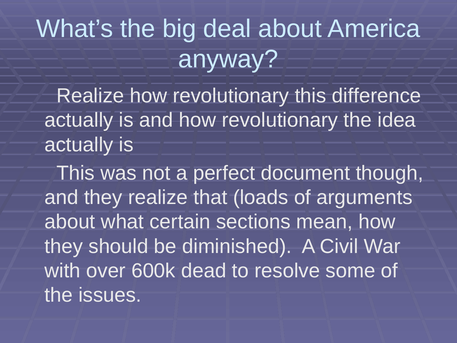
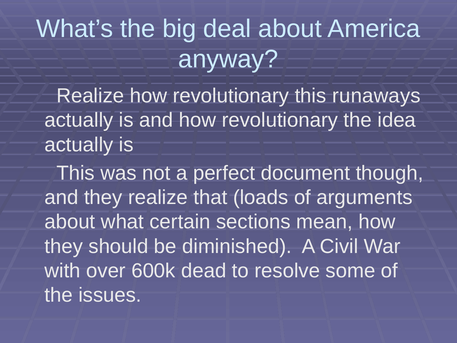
difference: difference -> runaways (376, 96)
